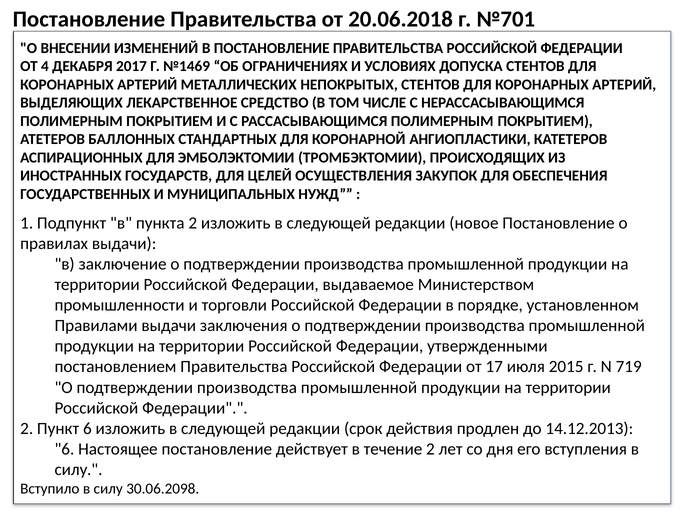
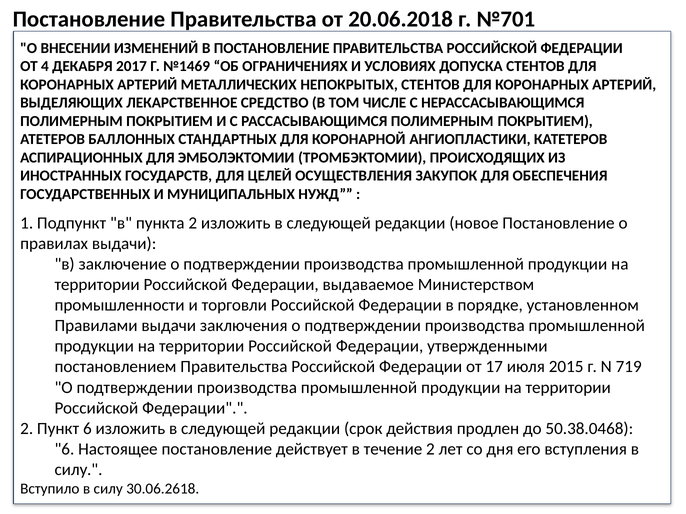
14.12.2013: 14.12.2013 -> 50.38.0468 (589, 429)
30.06.2098: 30.06.2098 -> 30.06.2618 (163, 489)
